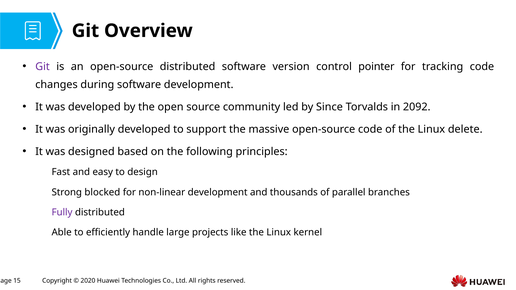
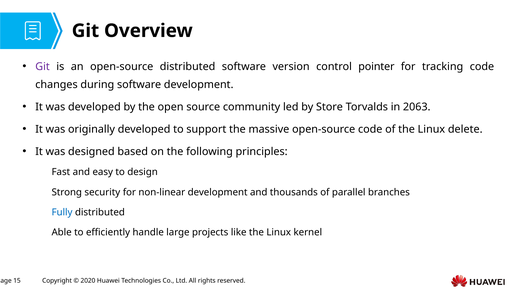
Since: Since -> Store (329, 107)
2092: 2092 -> 2063 (417, 107)
blocked: blocked -> security (102, 192)
Fully colour: purple -> blue (62, 213)
